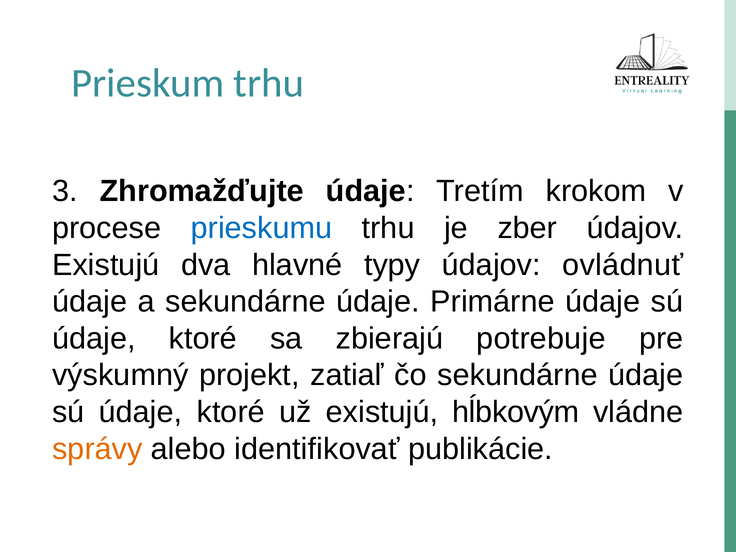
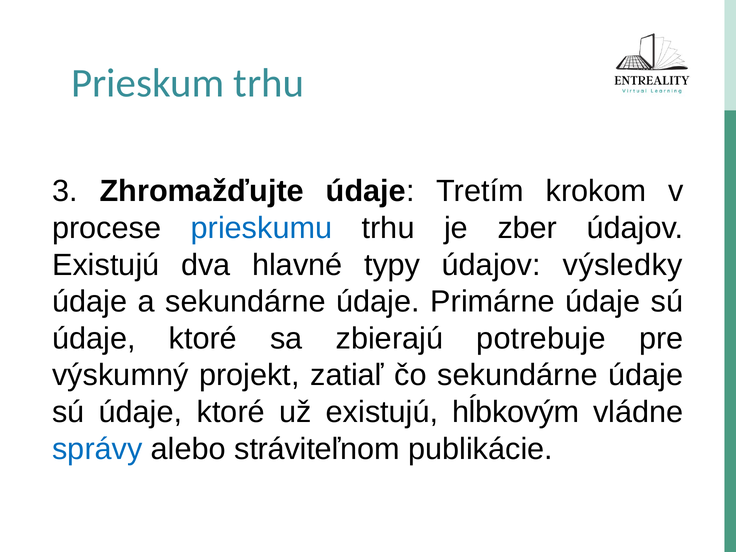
ovládnuť: ovládnuť -> výsledky (623, 265)
správy colour: orange -> blue (97, 449)
identifikovať: identifikovať -> stráviteľnom (317, 449)
